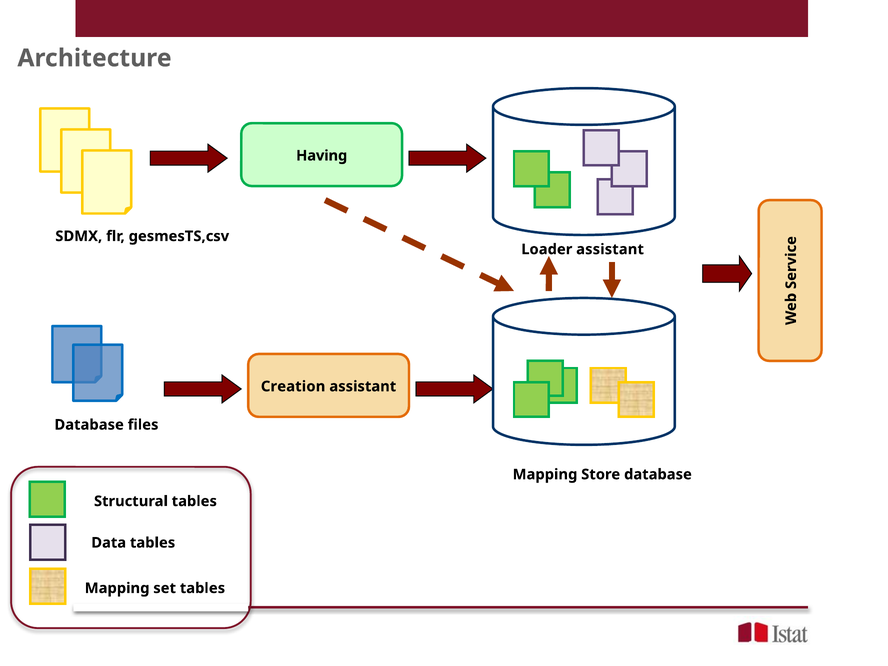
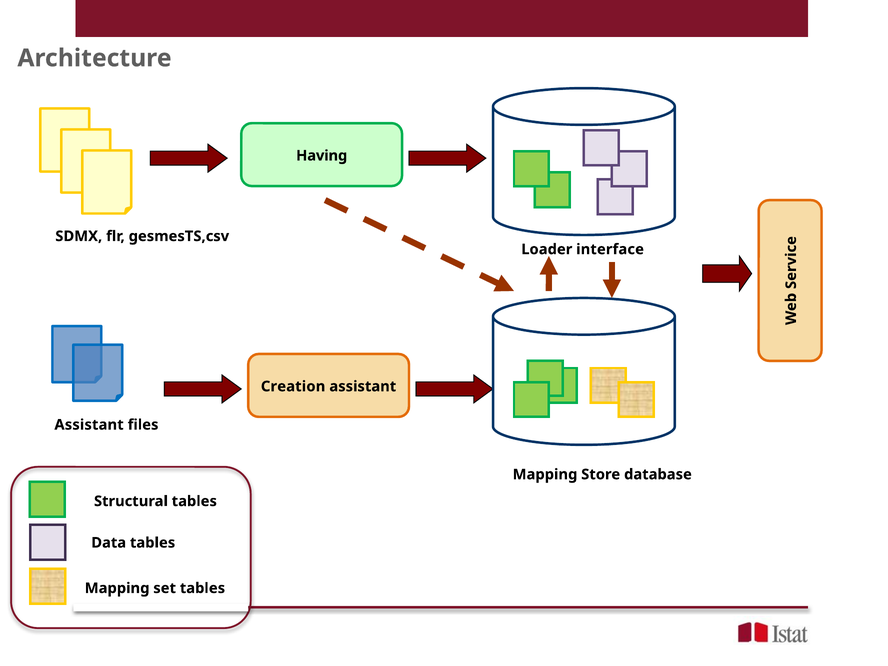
assistant: assistant -> interface (610, 249)
Database: Database -> Assistant (89, 425)
